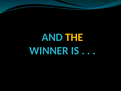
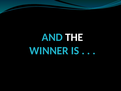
THE colour: yellow -> white (74, 37)
